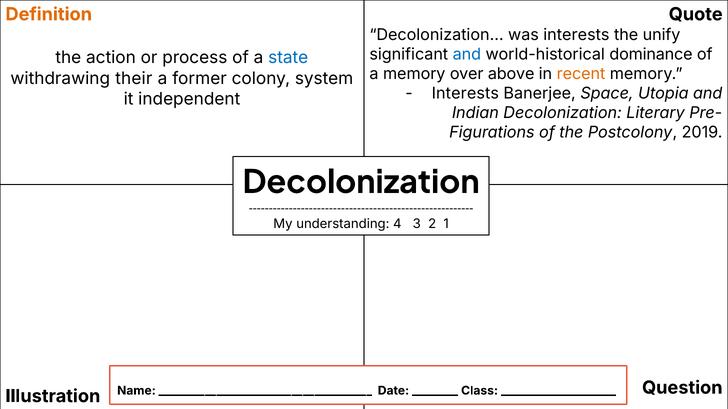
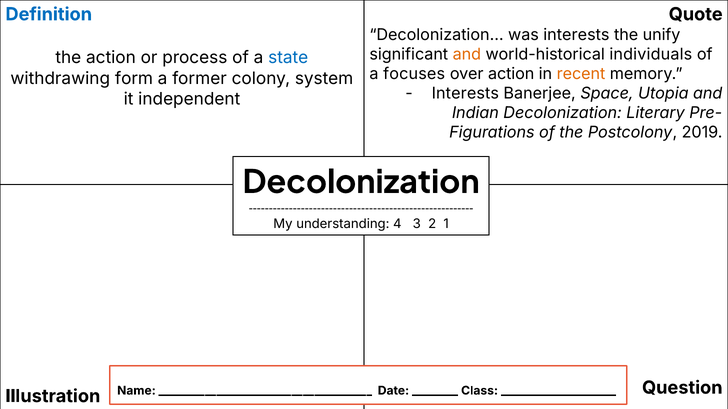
Definition colour: orange -> blue (49, 14)
and colour: blue -> orange (467, 55)
dominance: dominance -> individuals (651, 55)
a memory: memory -> focuses (414, 74)
over above: above -> action (511, 74)
their: their -> form (134, 79)
